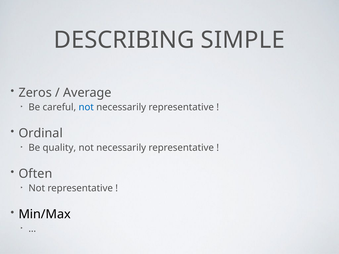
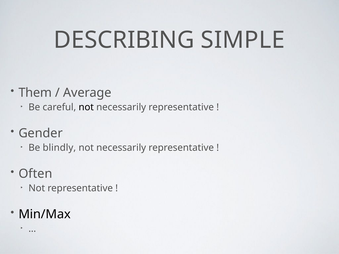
Zeros: Zeros -> Them (35, 93)
not colour: blue -> black (86, 107)
Ordinal: Ordinal -> Gender (41, 133)
quality: quality -> blindly (59, 148)
